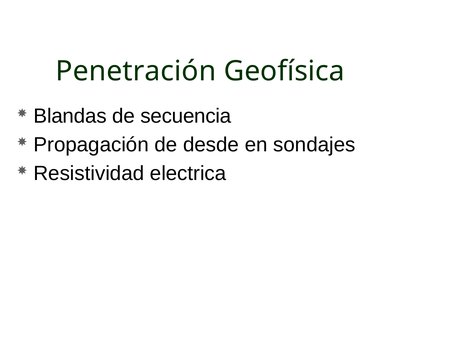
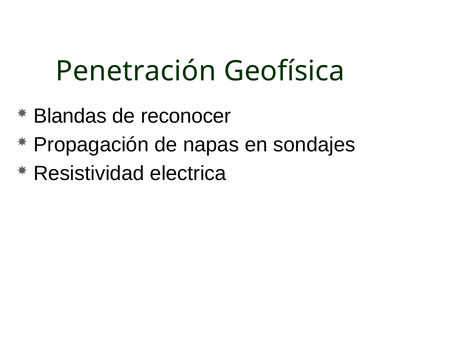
secuencia: secuencia -> reconocer (186, 116)
desde: desde -> napas (211, 145)
